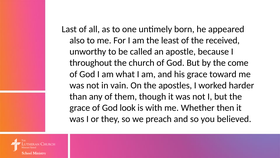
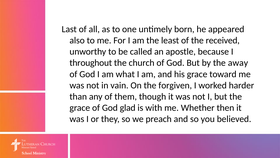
come: come -> away (238, 63)
apostles: apostles -> forgiven (175, 85)
look: look -> glad (128, 108)
